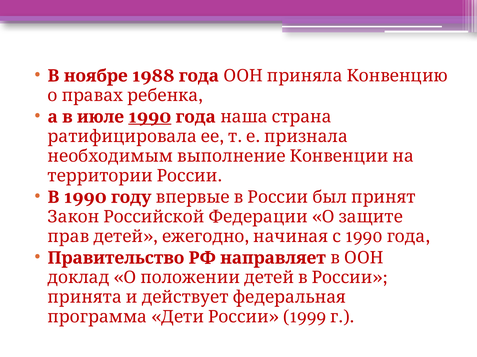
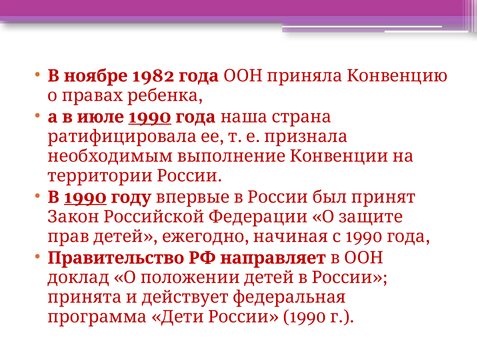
1988: 1988 -> 1982 (153, 76)
1990 underline: none -> present (85, 198)
1999: 1999 -> 1990 (305, 318)
